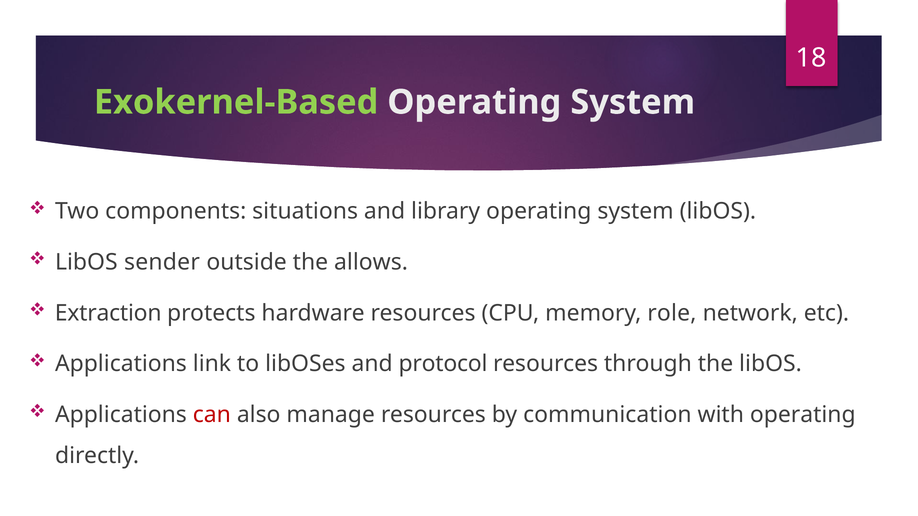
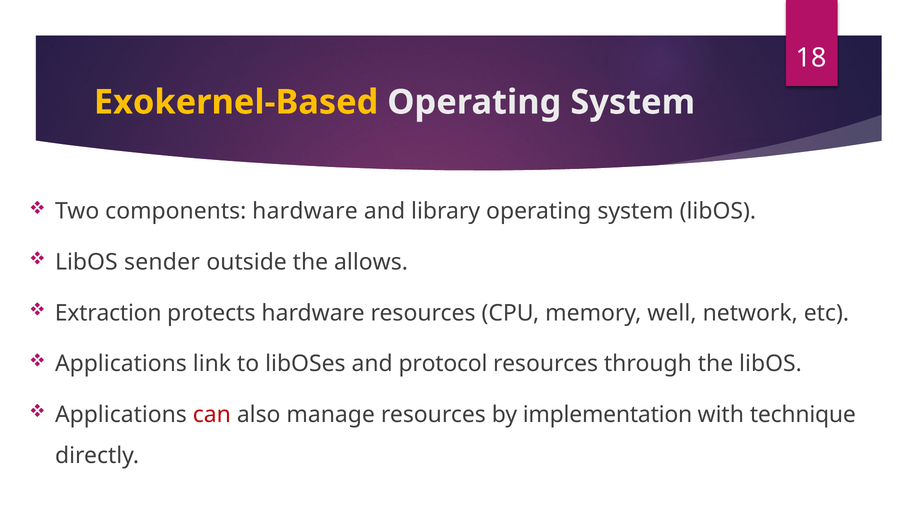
Exokernel-Based colour: light green -> yellow (236, 102)
components situations: situations -> hardware (305, 211)
role: role -> well (672, 313)
communication: communication -> implementation (608, 415)
with operating: operating -> technique (803, 415)
